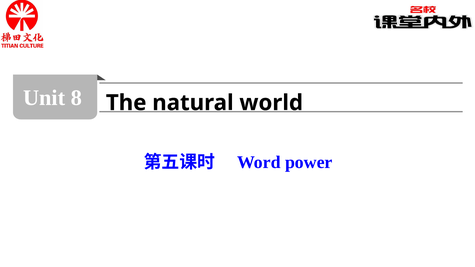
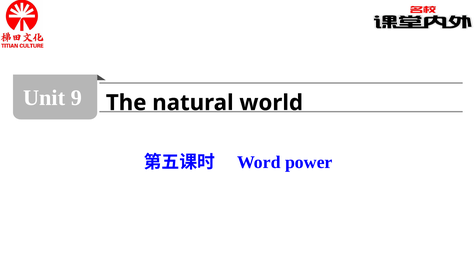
8: 8 -> 9 (76, 98)
